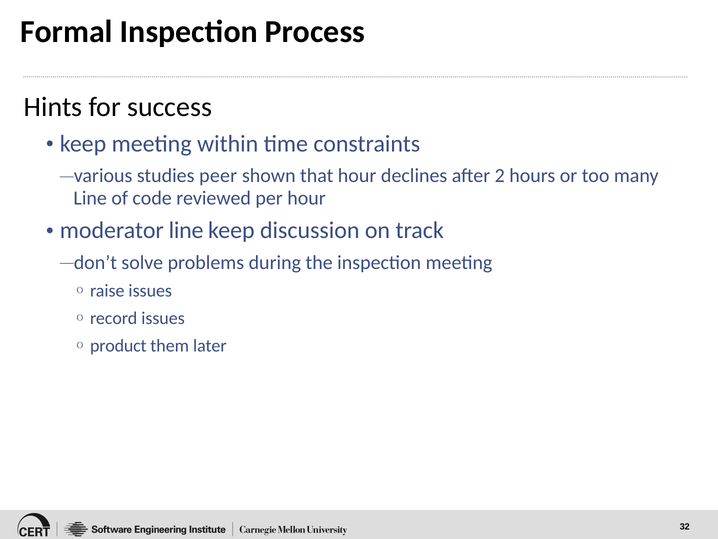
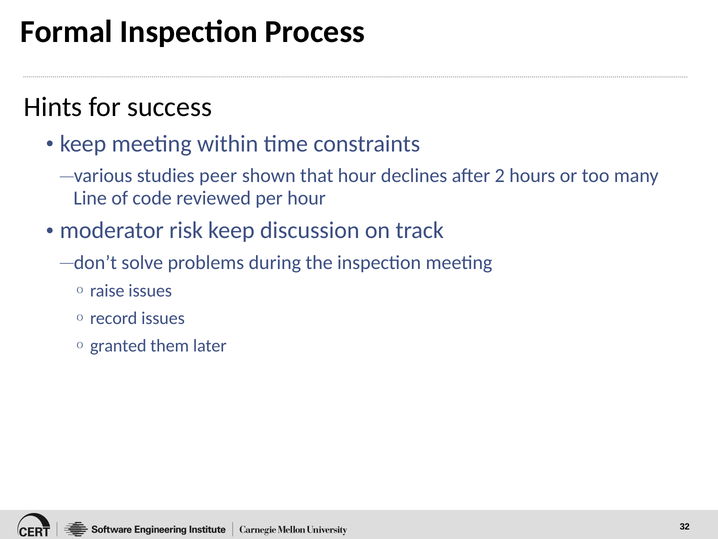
moderator line: line -> risk (186, 230)
product: product -> granted (118, 346)
